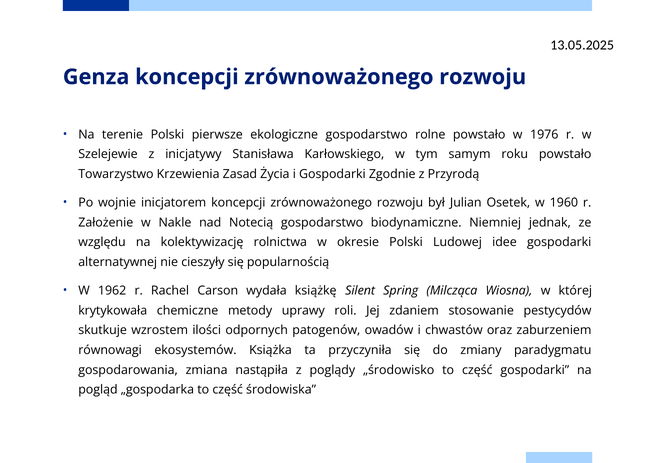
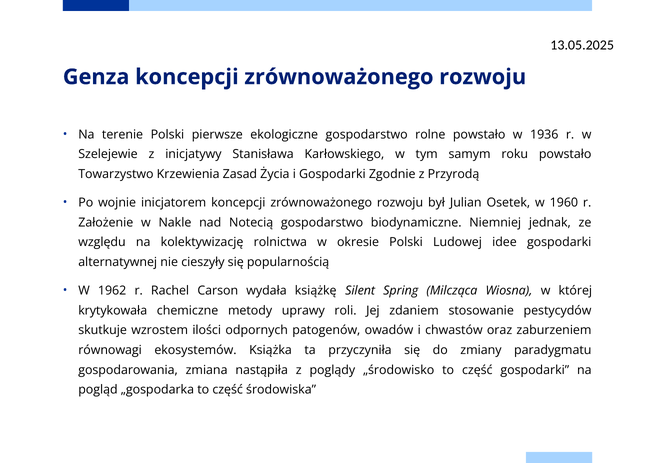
1976: 1976 -> 1936 (544, 135)
